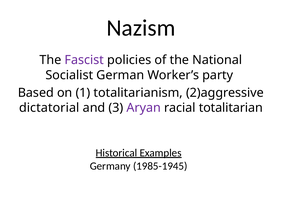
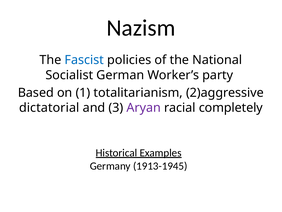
Fascist colour: purple -> blue (84, 60)
totalitarian: totalitarian -> completely (231, 108)
1985-1945: 1985-1945 -> 1913-1945 (160, 166)
